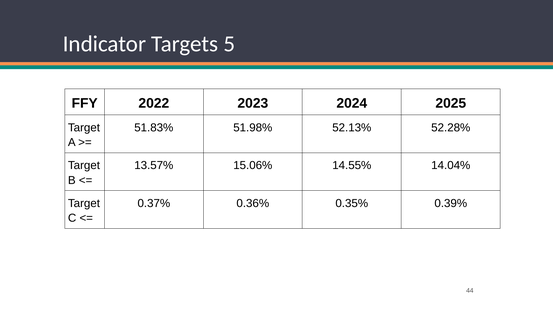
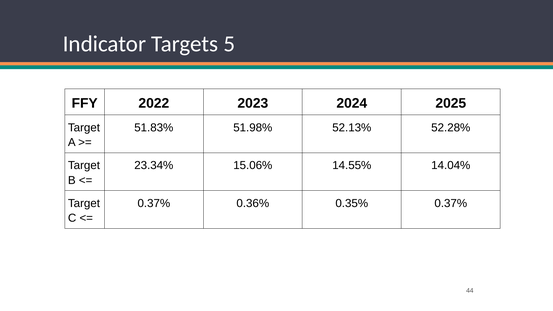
13.57%: 13.57% -> 23.34% (154, 165)
0.35% 0.39%: 0.39% -> 0.37% (451, 203)
